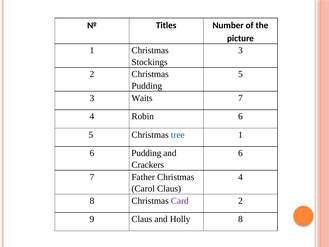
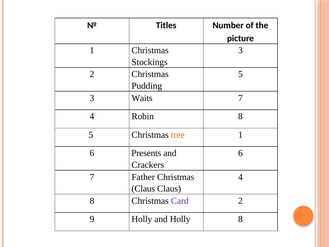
Robin 6: 6 -> 8 (240, 116)
tree colour: blue -> orange (178, 135)
6 Pudding: Pudding -> Presents (146, 153)
Carol: Carol -> Claus (143, 188)
9 Claus: Claus -> Holly (142, 219)
